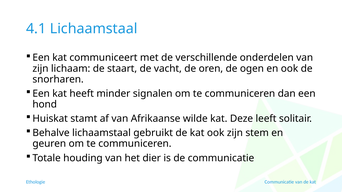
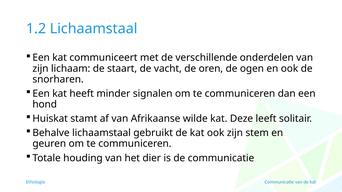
4.1: 4.1 -> 1.2 (36, 29)
